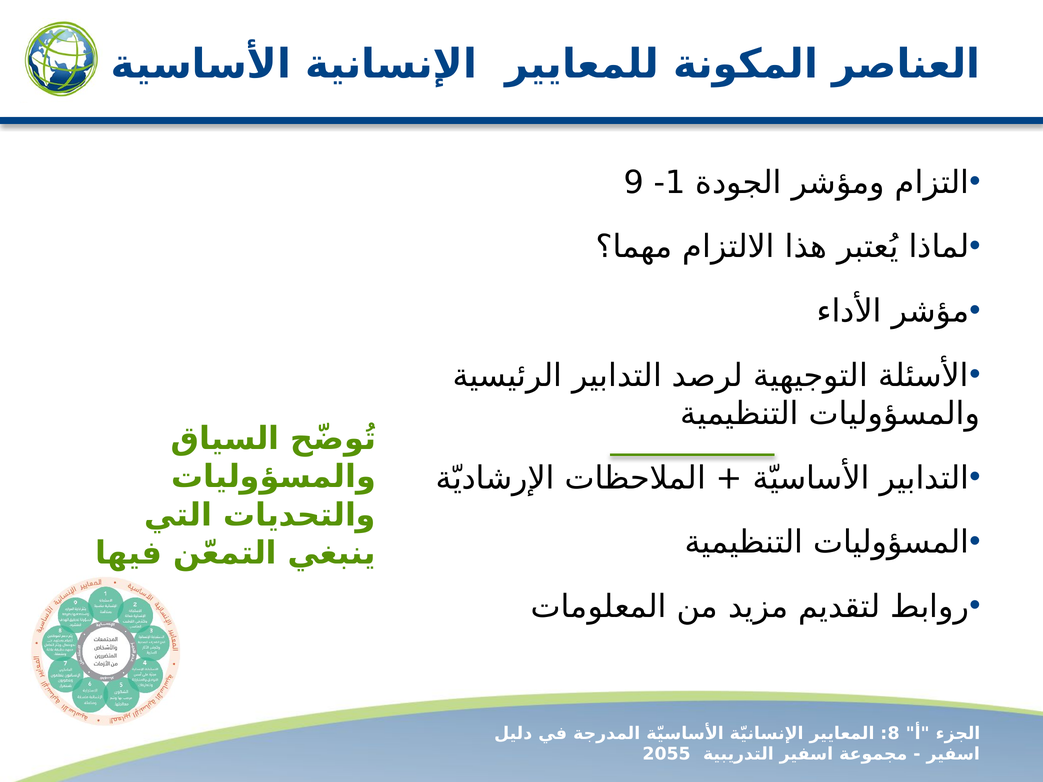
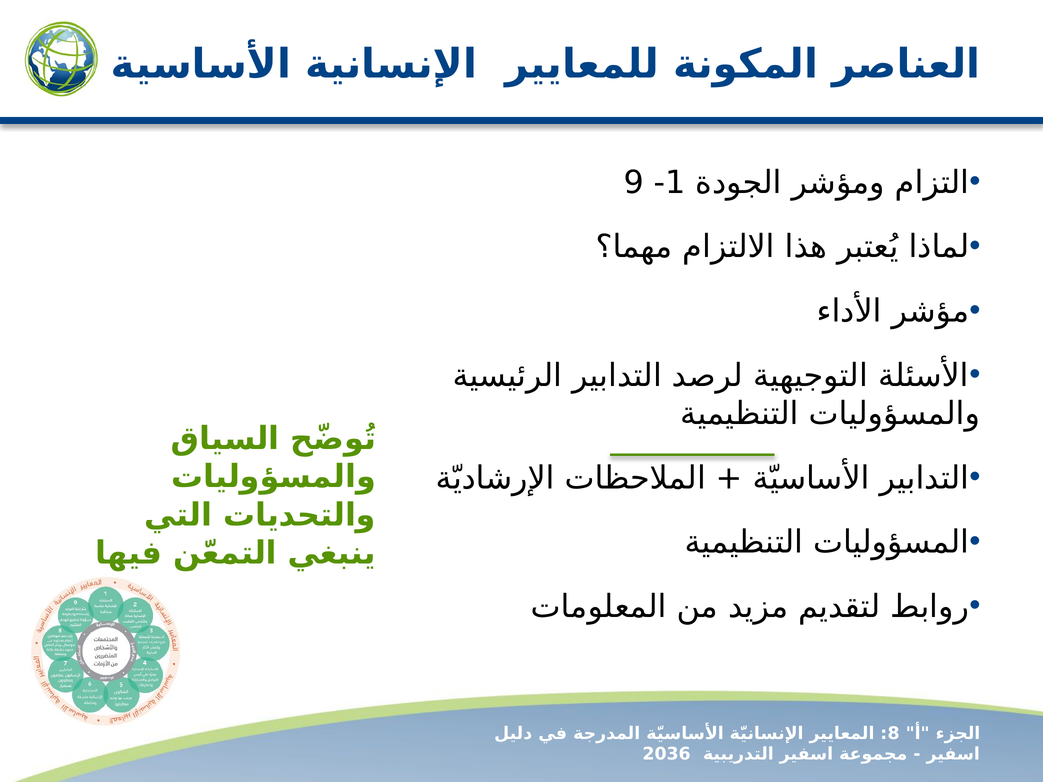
2055: 2055 -> 2036 (667, 754)
